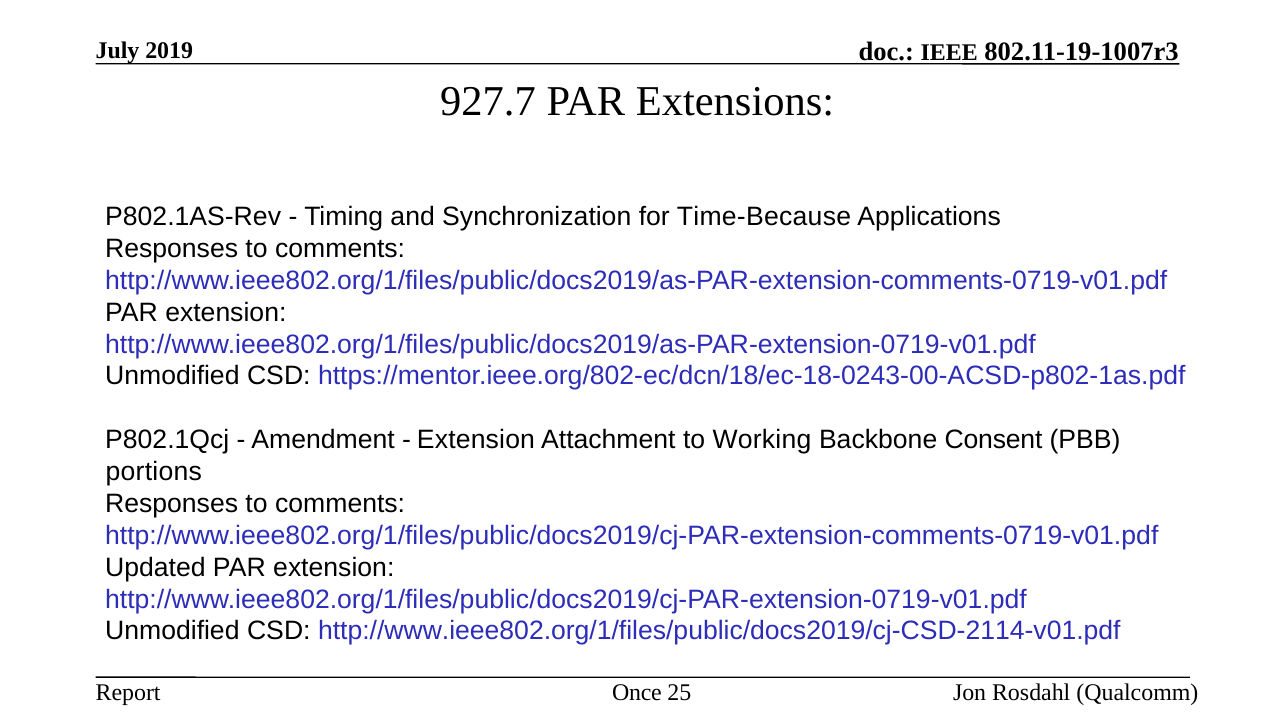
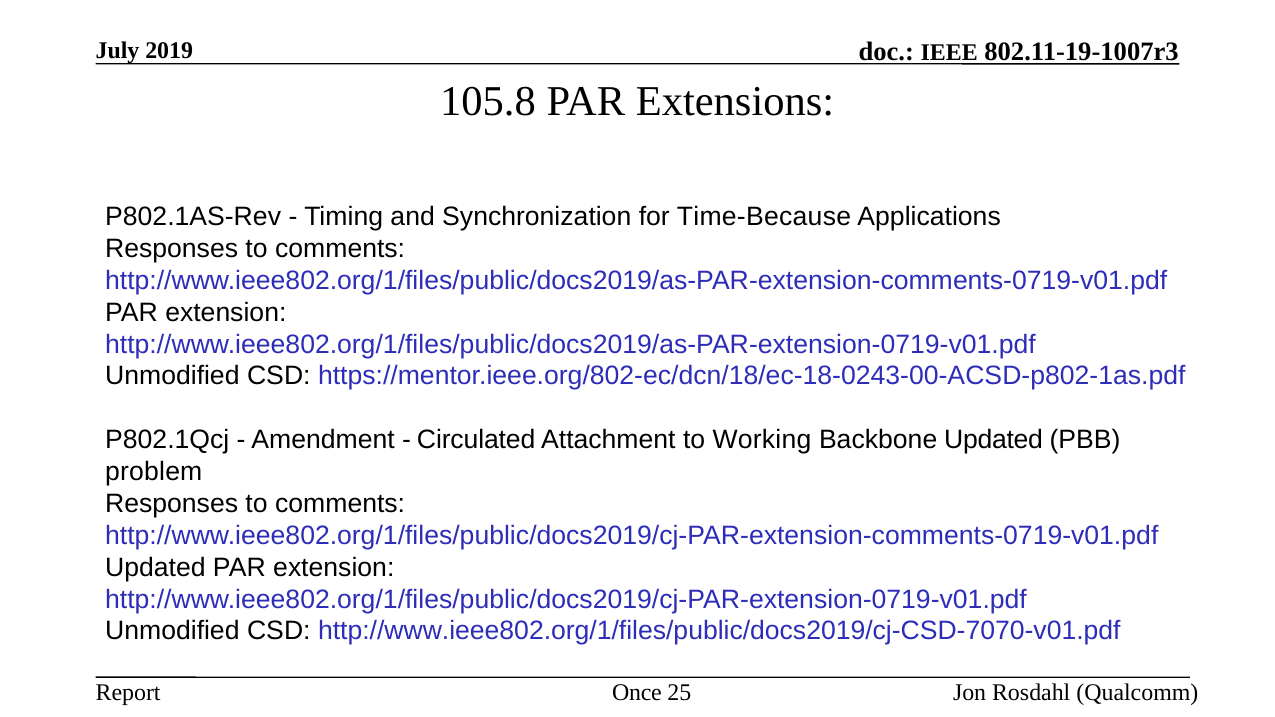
927.7: 927.7 -> 105.8 (488, 101)
Extension: Extension -> Circulated (476, 440)
Backbone Consent: Consent -> Updated (994, 440)
portions: portions -> problem (154, 472)
http://www.ieee802.org/1/files/public/docs2019/cj-CSD-2114-v01.pdf: http://www.ieee802.org/1/files/public/docs2019/cj-CSD-2114-v01.pdf -> http://www.ieee802.org/1/files/public/docs2019/cj-CSD-7070-v01.pdf (719, 631)
